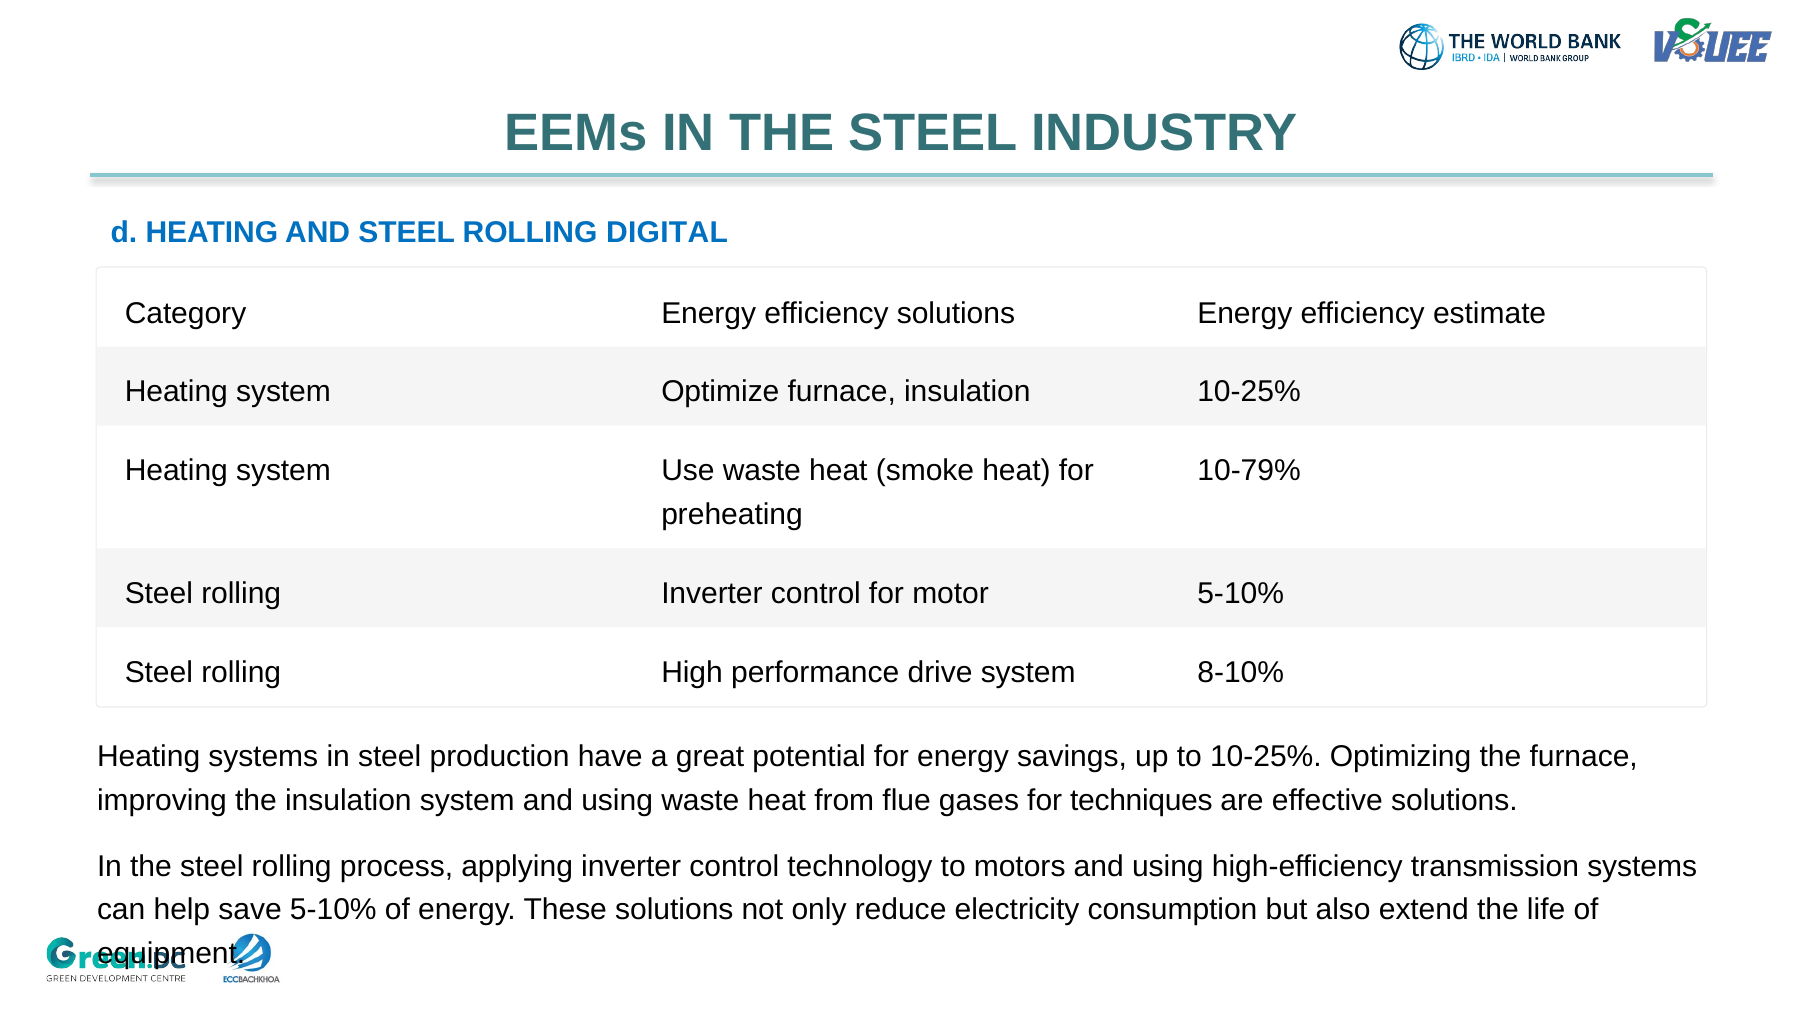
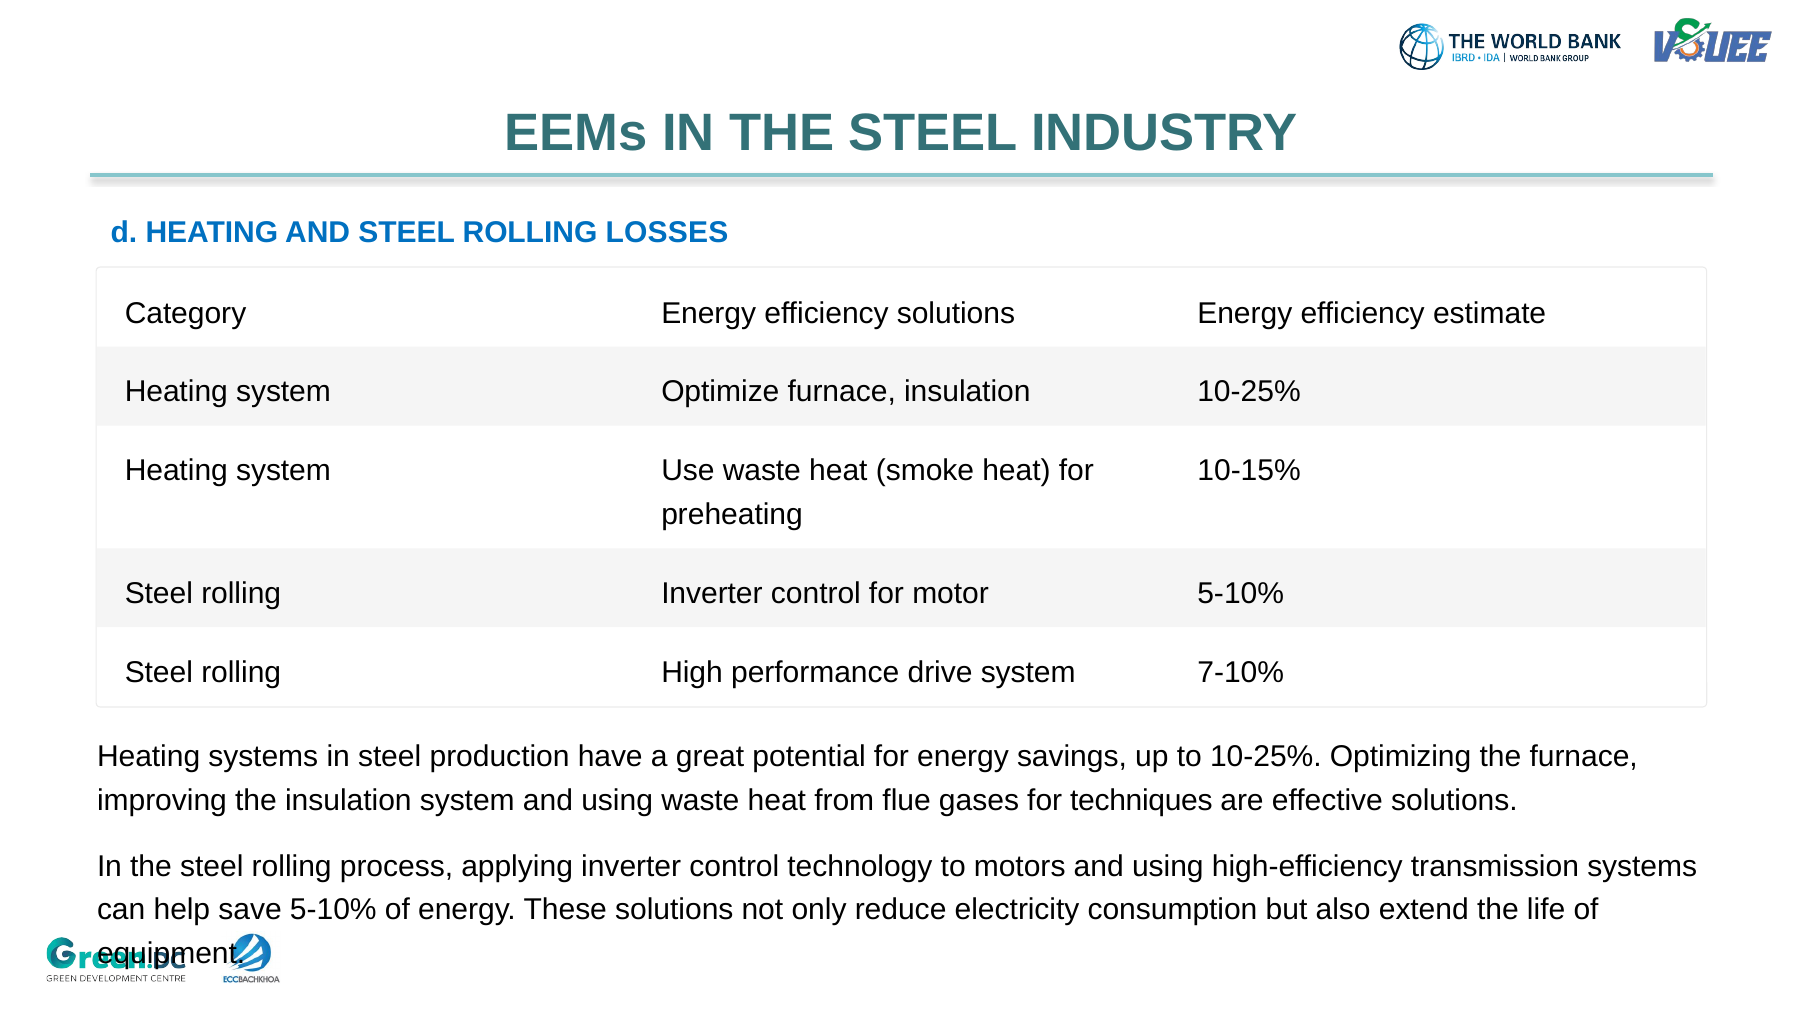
DIGITAL: DIGITAL -> LOSSES (667, 233)
10-79%: 10-79% -> 10-15% (1249, 471)
8-10%: 8-10% -> 7-10% (1241, 673)
